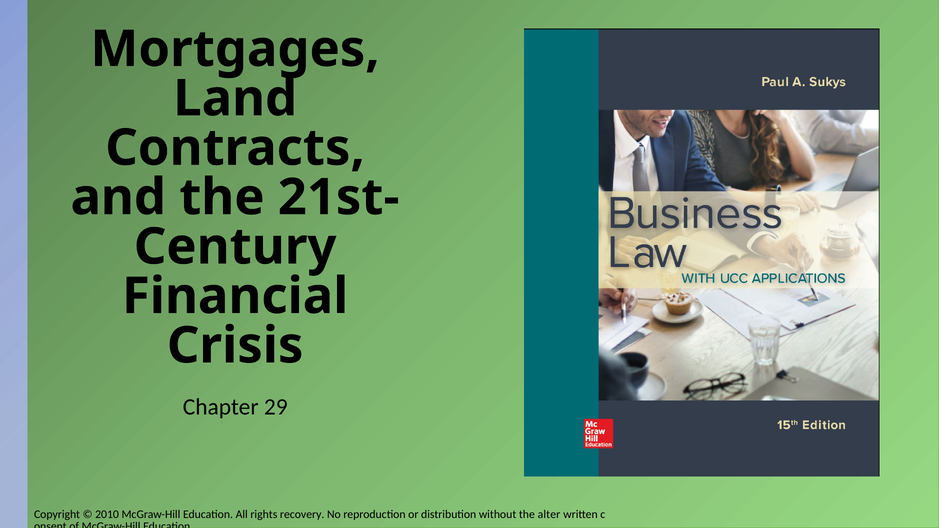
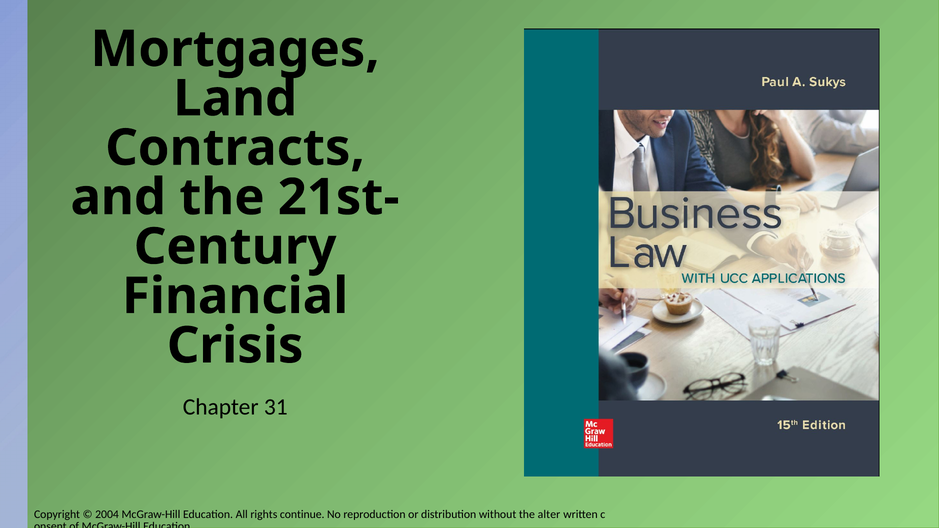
29: 29 -> 31 (276, 407)
2010: 2010 -> 2004 (107, 515)
recovery: recovery -> continue (302, 515)
